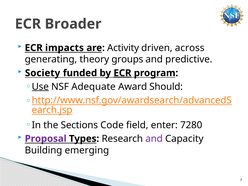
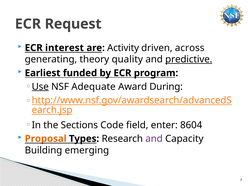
Broader: Broader -> Request (73, 24)
impacts: impacts -> interest (64, 48)
groups: groups -> quality (127, 59)
predictive underline: none -> present (189, 59)
Society: Society -> Earliest (43, 73)
ECR underline: present -> none (122, 73)
Should: Should -> During (166, 87)
7280: 7280 -> 8604 (191, 125)
Proposal colour: purple -> orange (46, 139)
